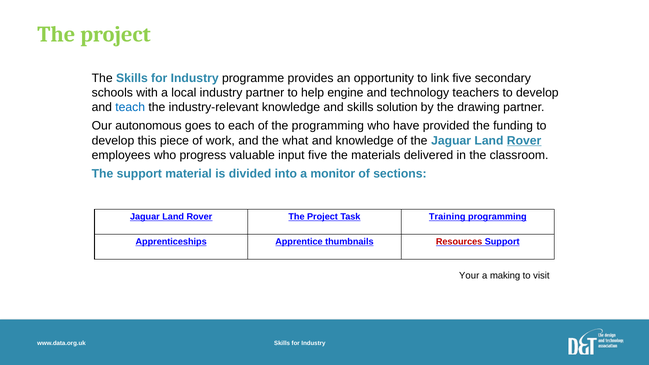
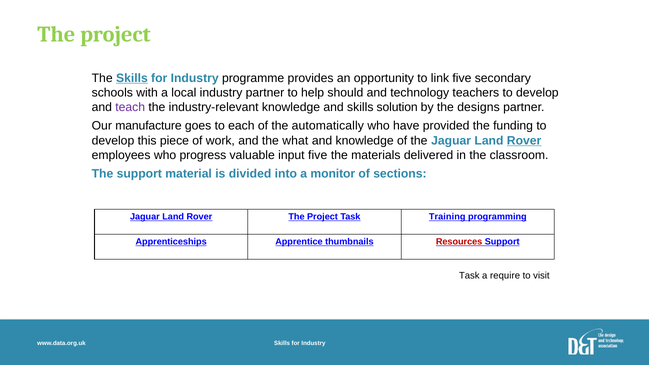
Skills underline: none -> present (132, 78)
engine: engine -> should (345, 93)
teach colour: blue -> purple (130, 107)
drawing: drawing -> designs (478, 107)
autonomous: autonomous -> manufacture (148, 126)
the programming: programming -> automatically (328, 126)
Your: Your -> Task (469, 276)
making: making -> require (505, 276)
